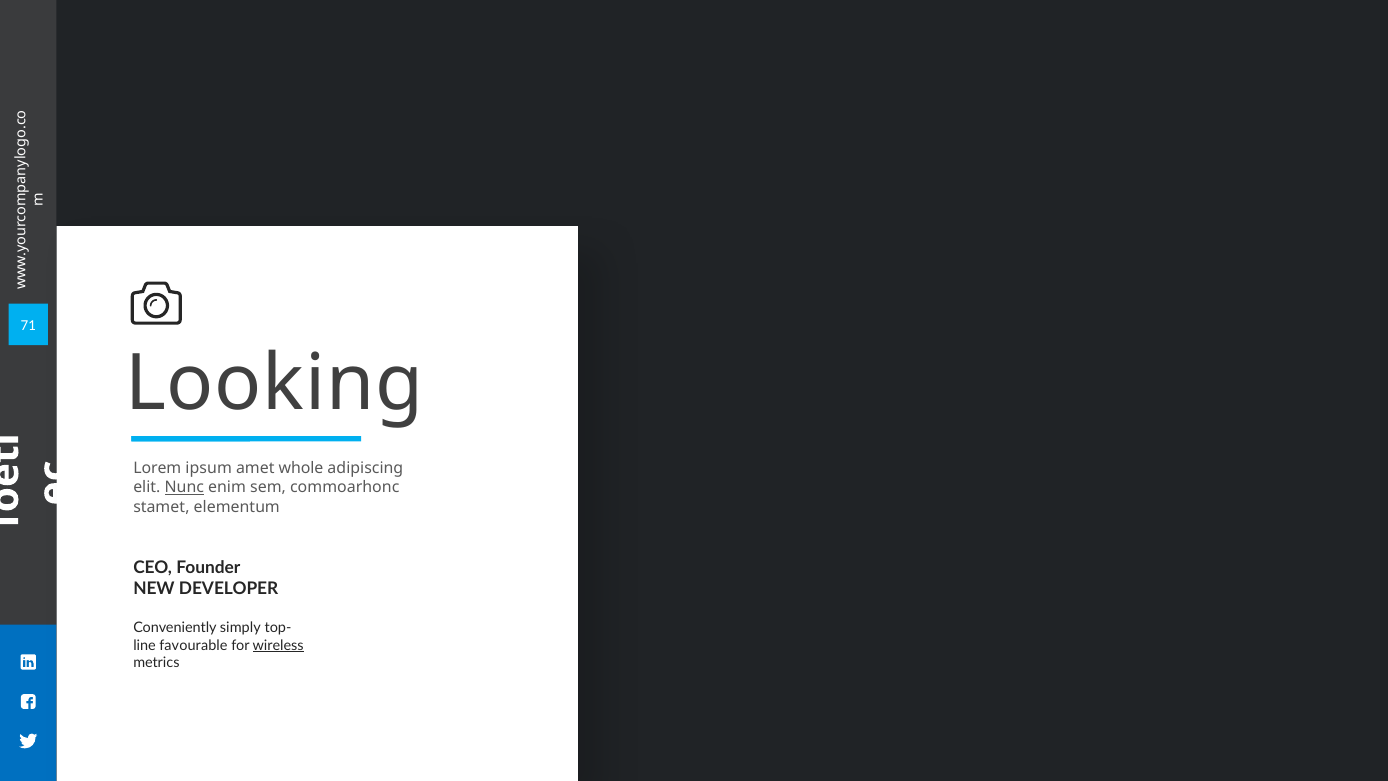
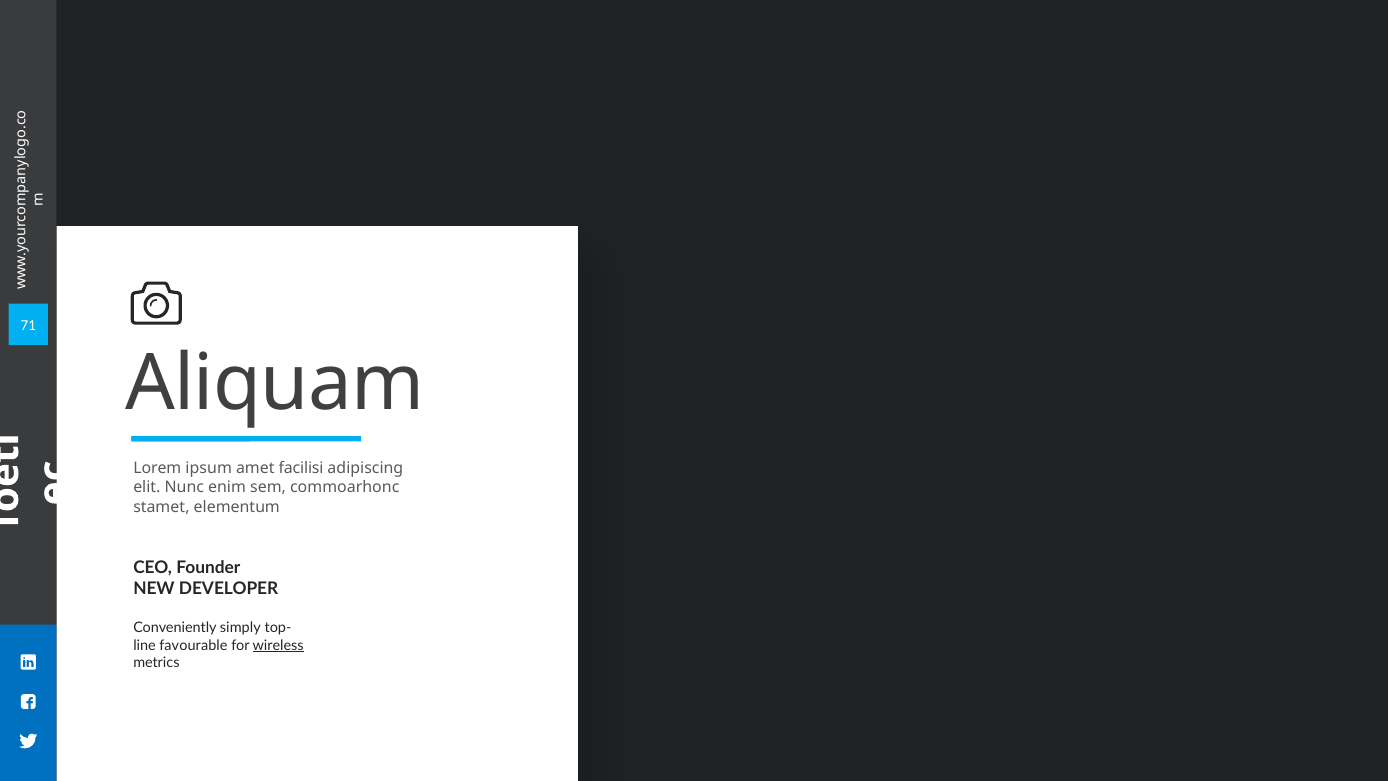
Looking: Looking -> Aliquam (275, 384)
whole: whole -> facilisi (301, 468)
Nunc underline: present -> none (184, 488)
